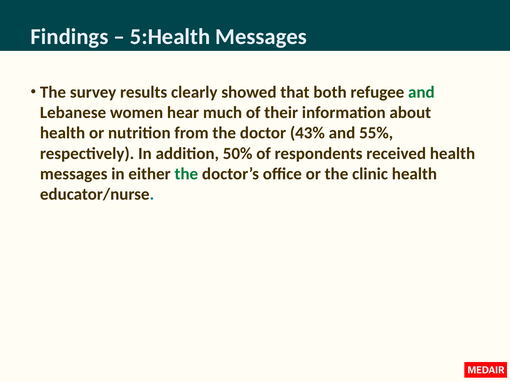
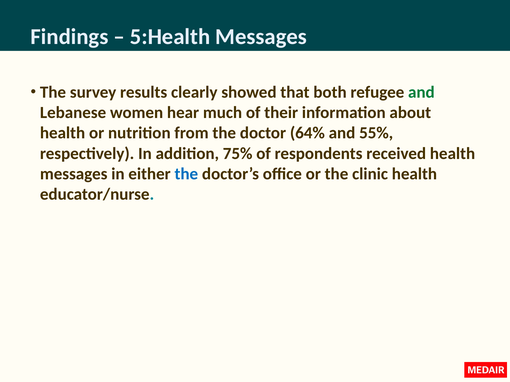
43%: 43% -> 64% (307, 133)
50%: 50% -> 75% (238, 154)
the colour: green -> blue (186, 174)
